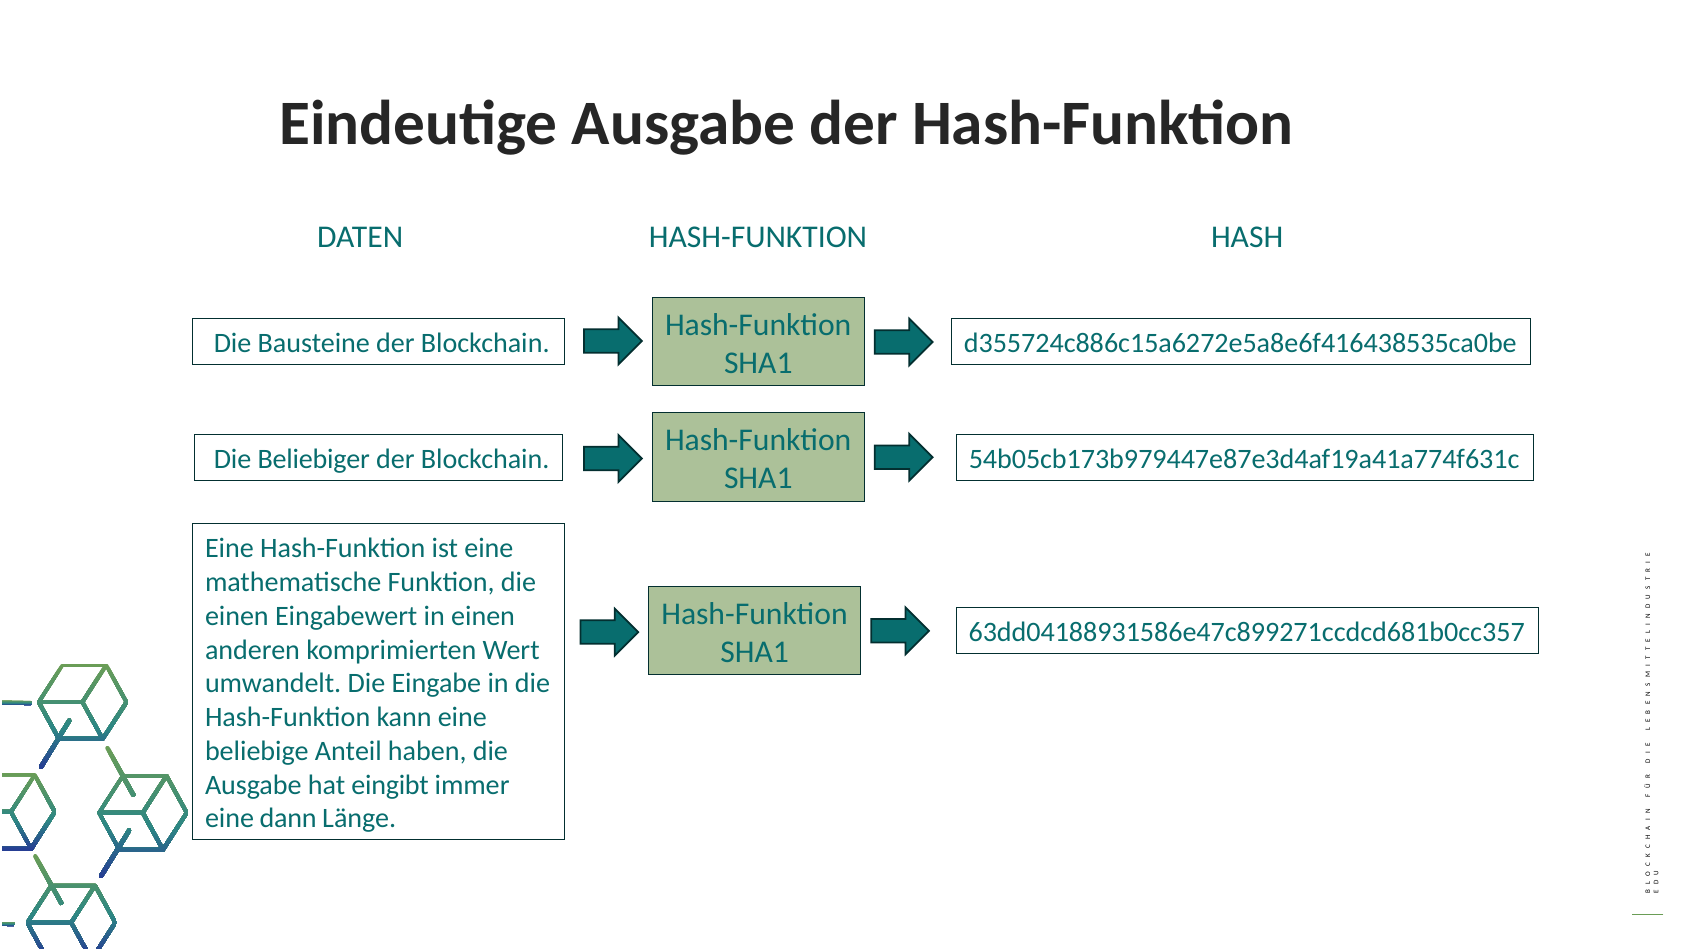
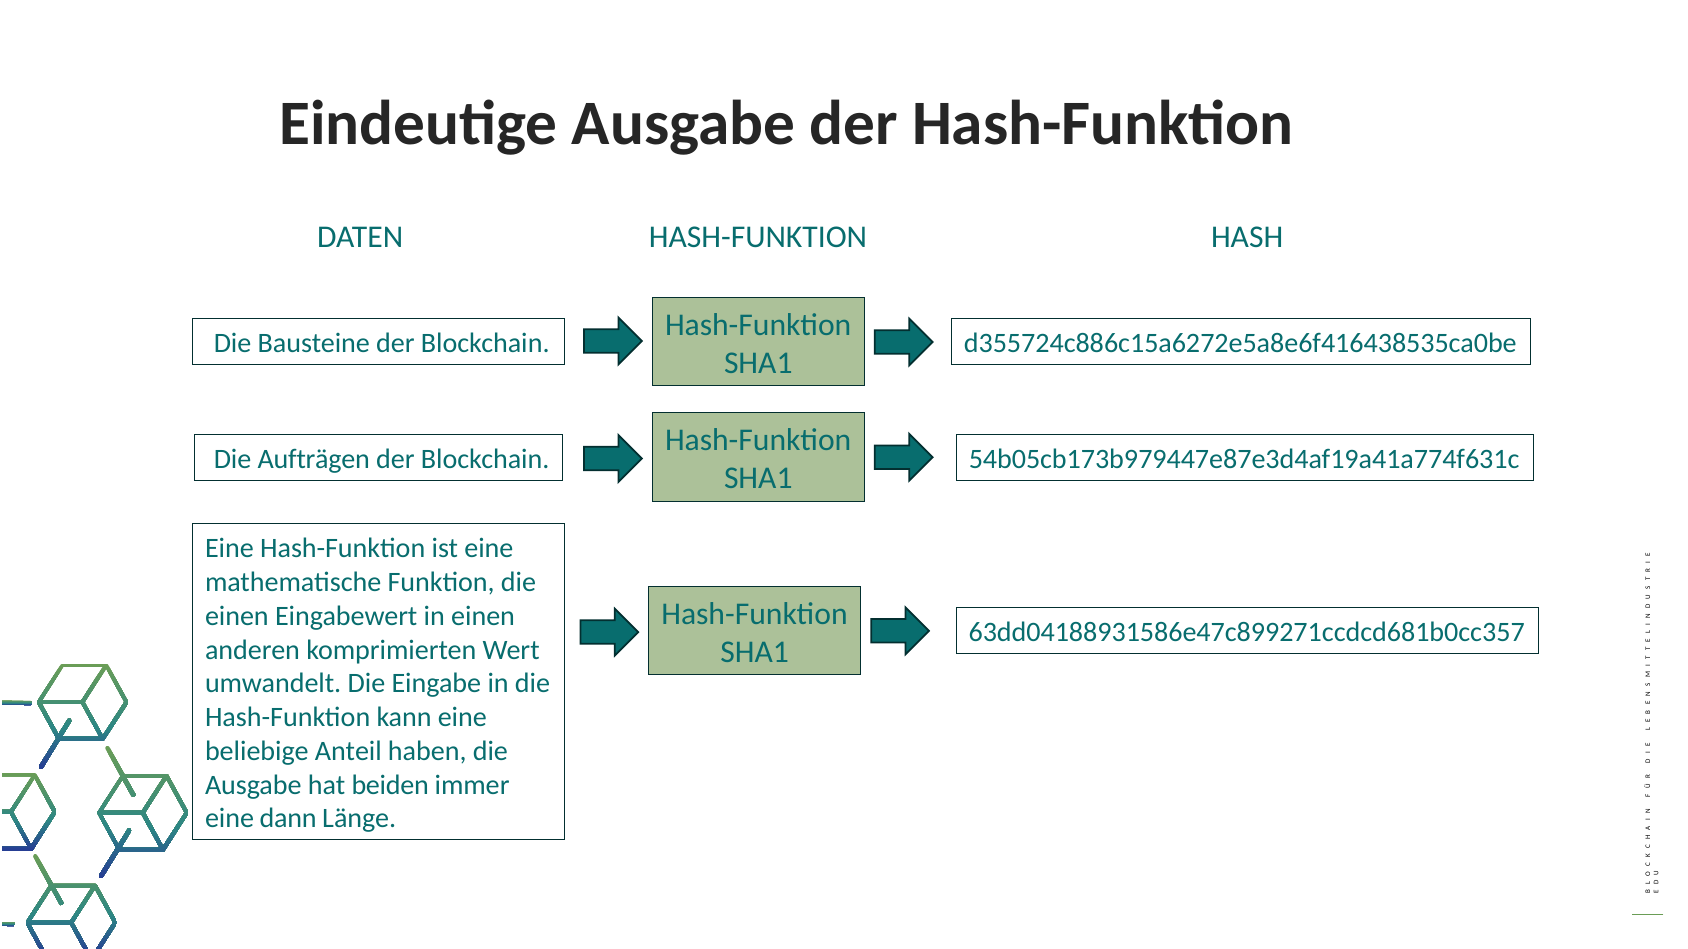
Beliebiger: Beliebiger -> Aufträgen (314, 460)
eingibt: eingibt -> beiden (390, 785)
